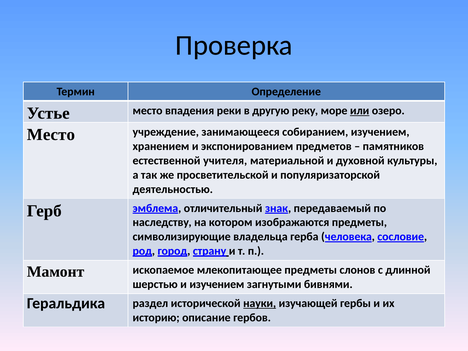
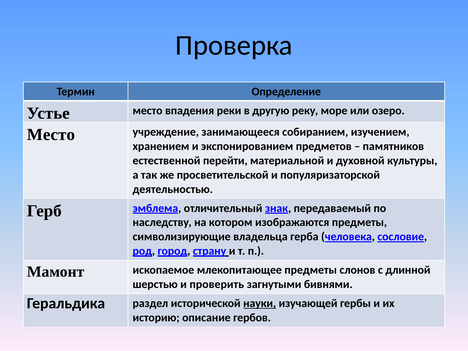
или underline: present -> none (360, 111)
учителя: учителя -> перейти (225, 161)
и изучением: изучением -> проверить (217, 284)
